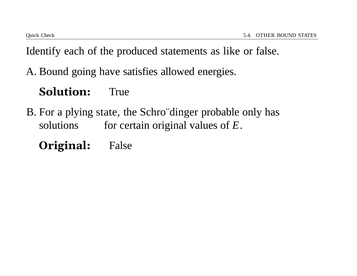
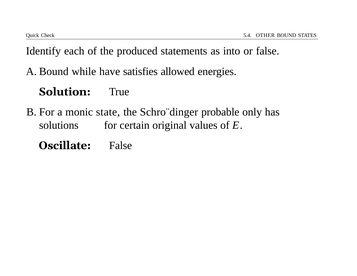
like: like -> into (232, 51)
going: going -> while (84, 72)
plying: plying -> monic (79, 112)
Original: Original -> Oscillate (65, 145)
